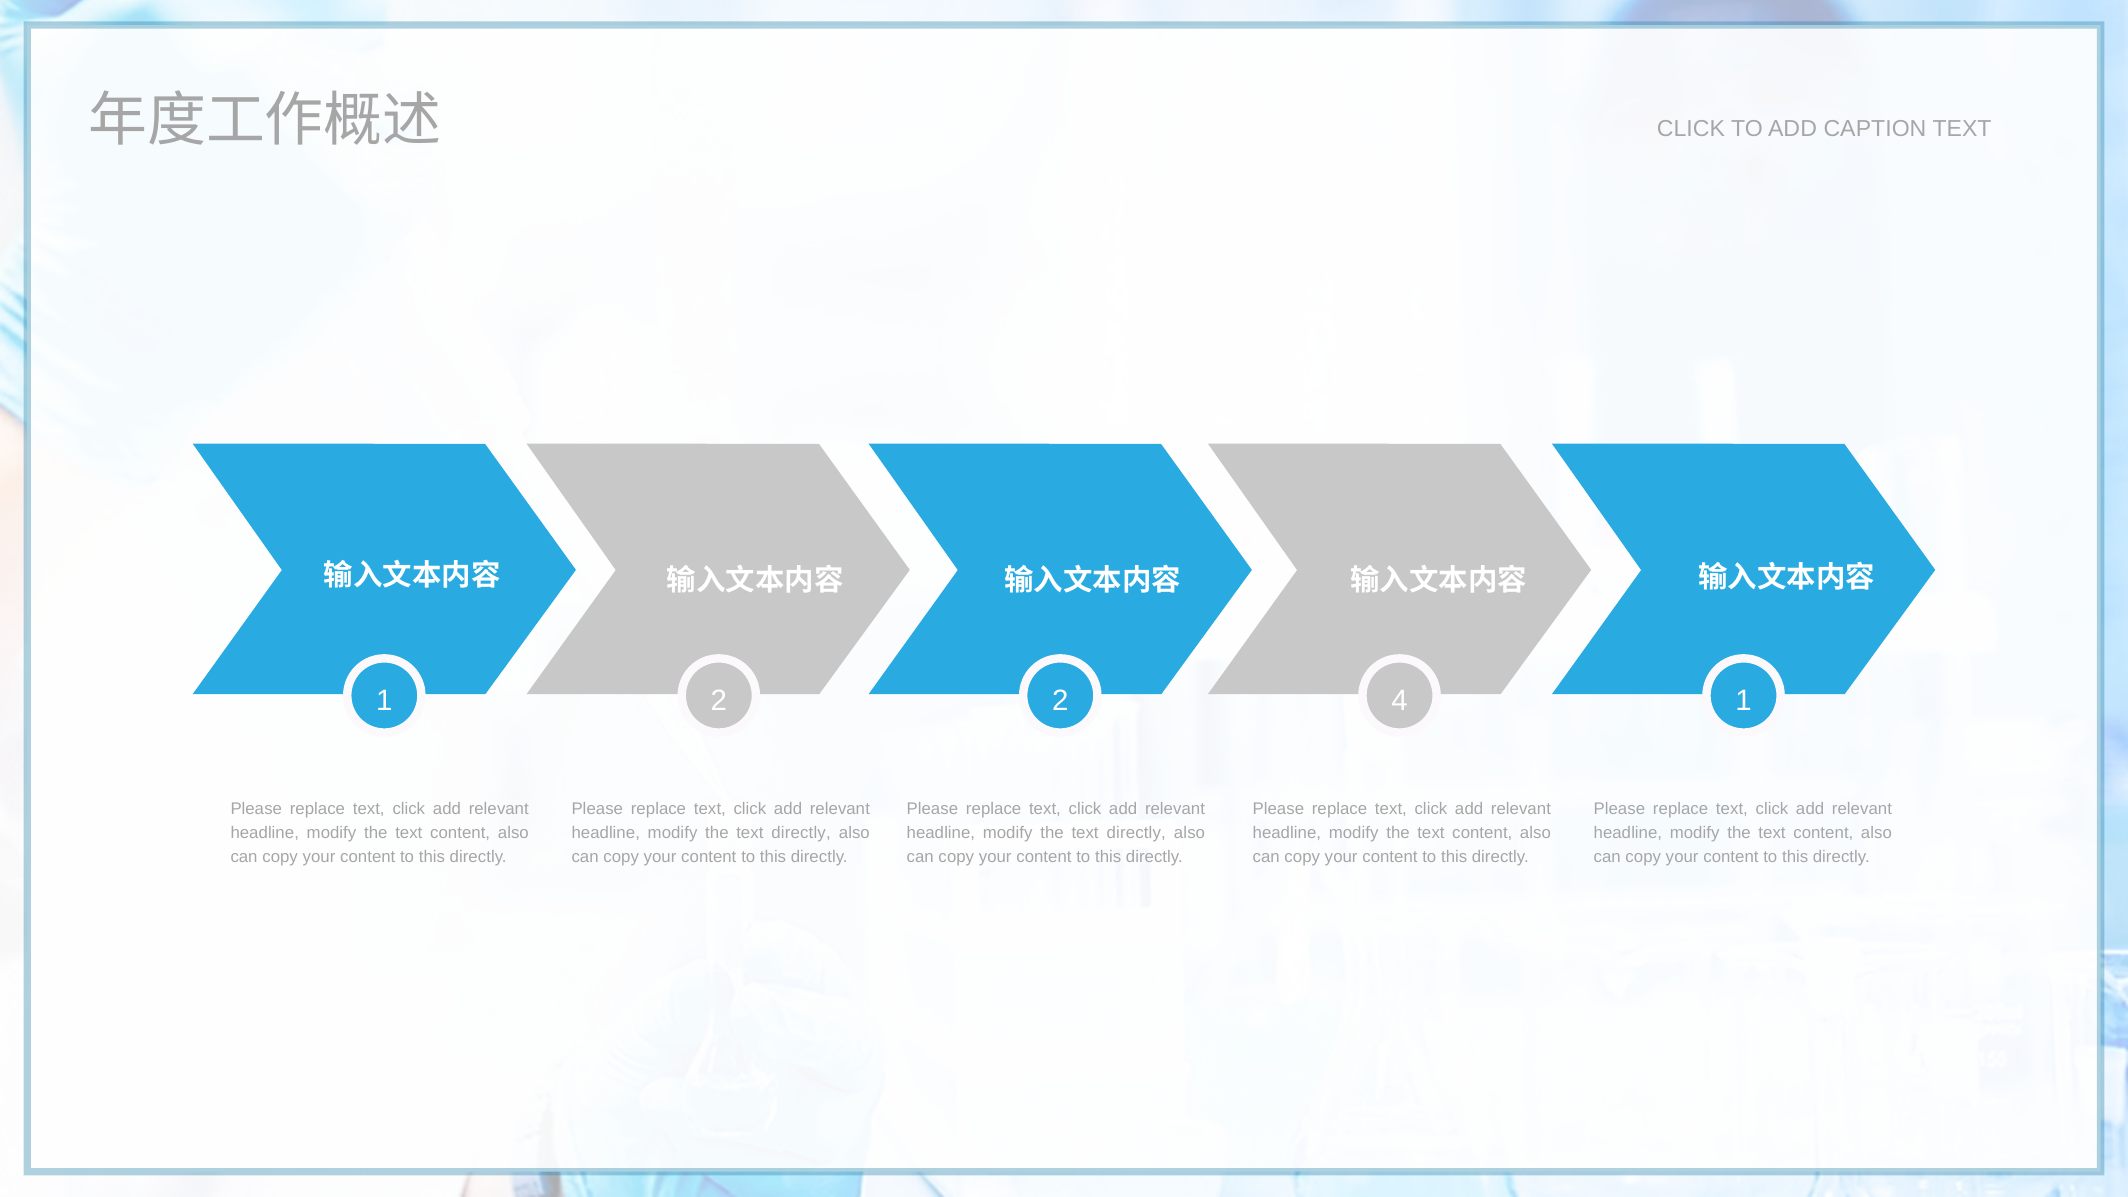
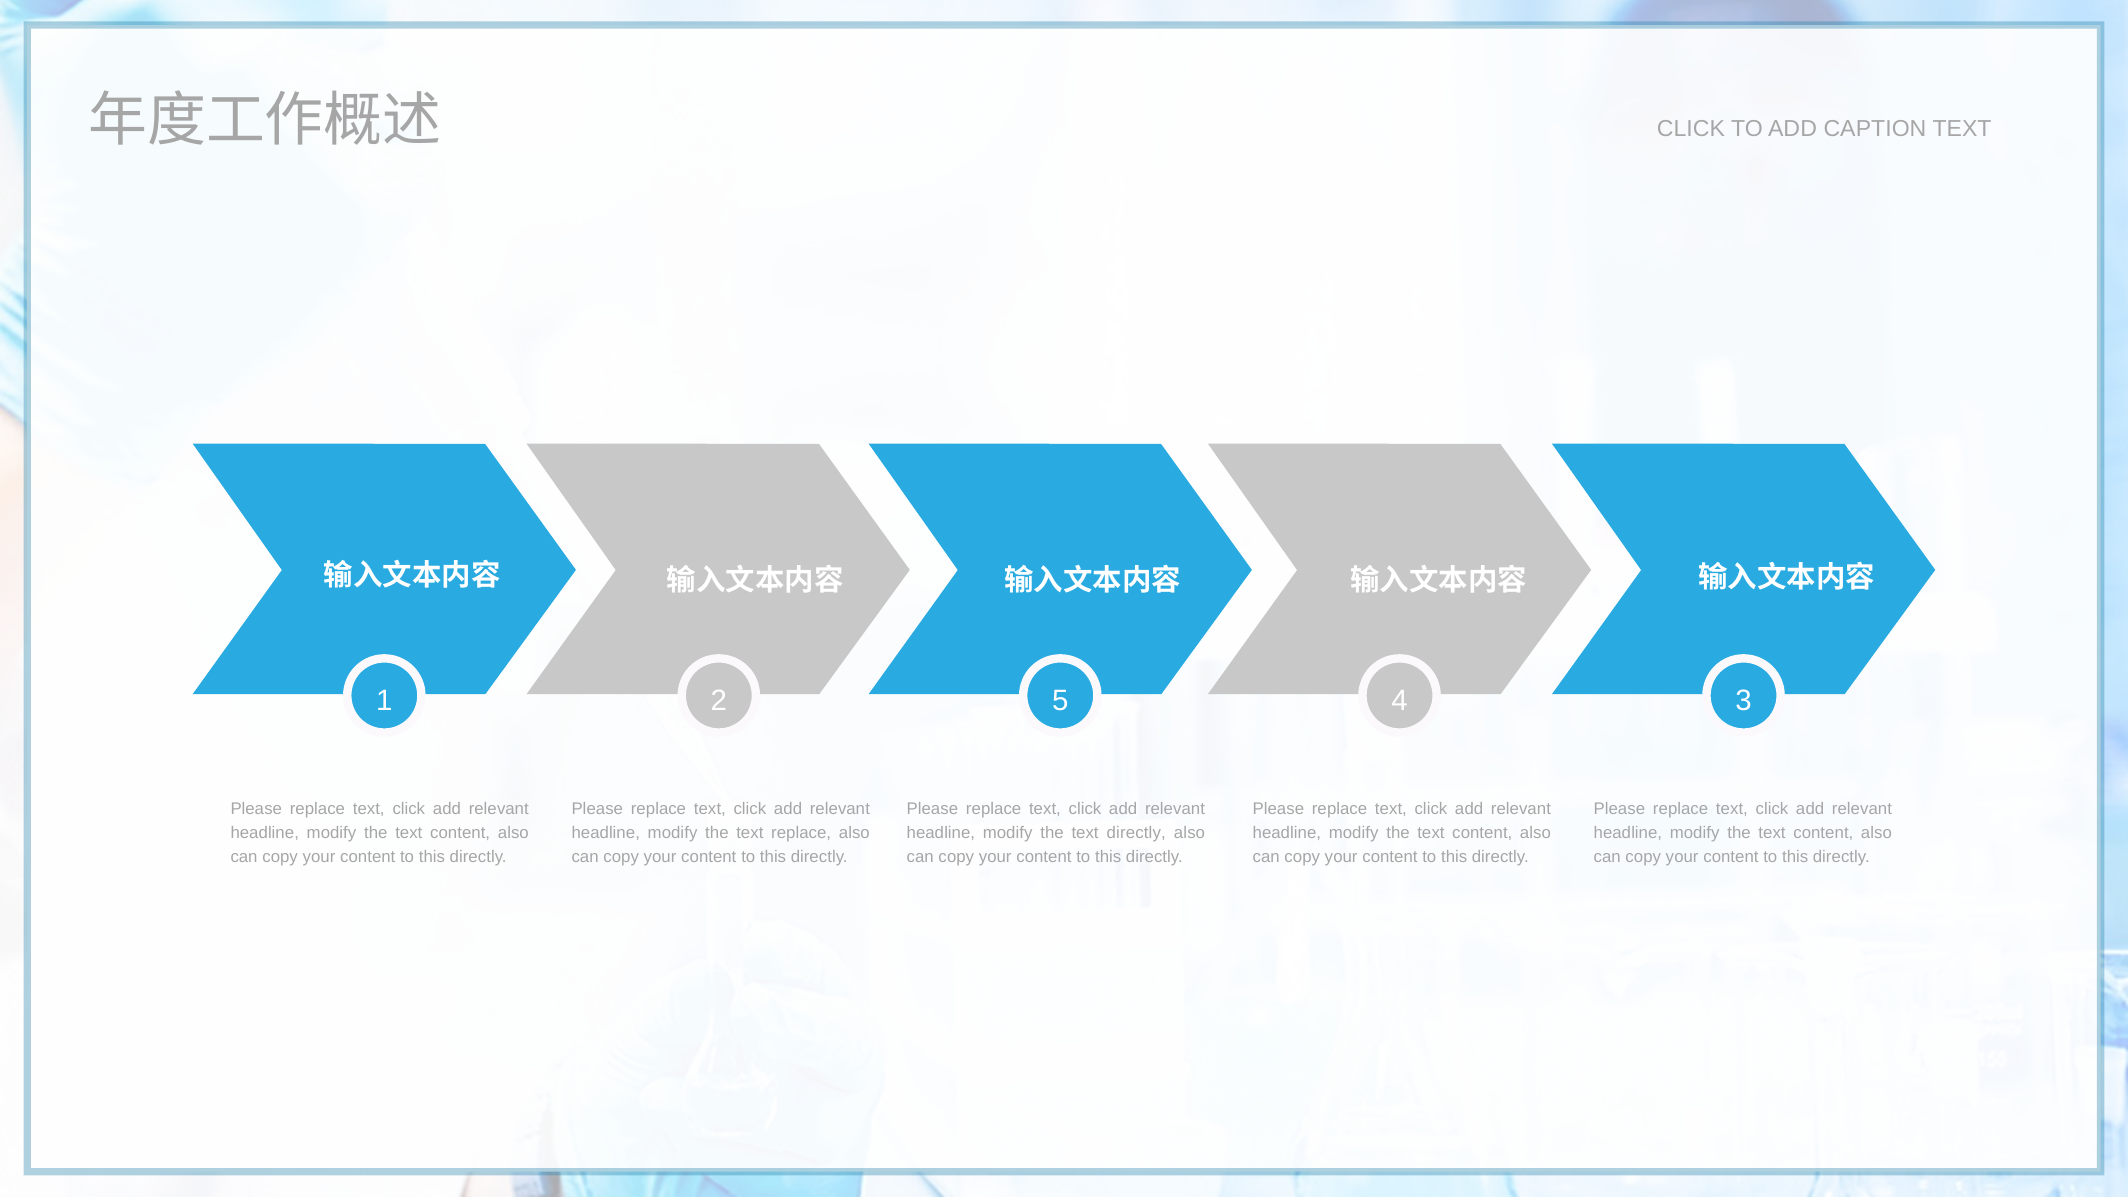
2 2: 2 -> 5 (1060, 701)
4 1: 1 -> 3 (1744, 701)
directly: directly -> replace (801, 833)
